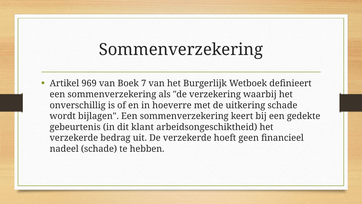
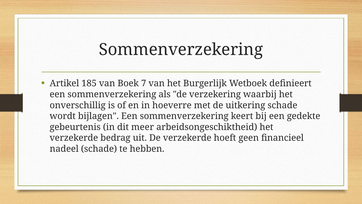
969: 969 -> 185 (89, 83)
klant: klant -> meer (143, 127)
